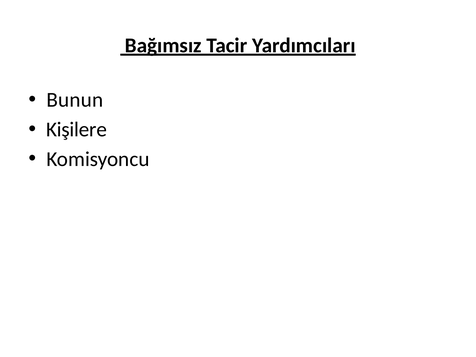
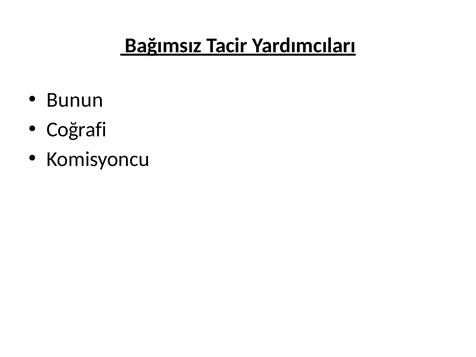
Kişilere: Kişilere -> Coğrafi (76, 129)
